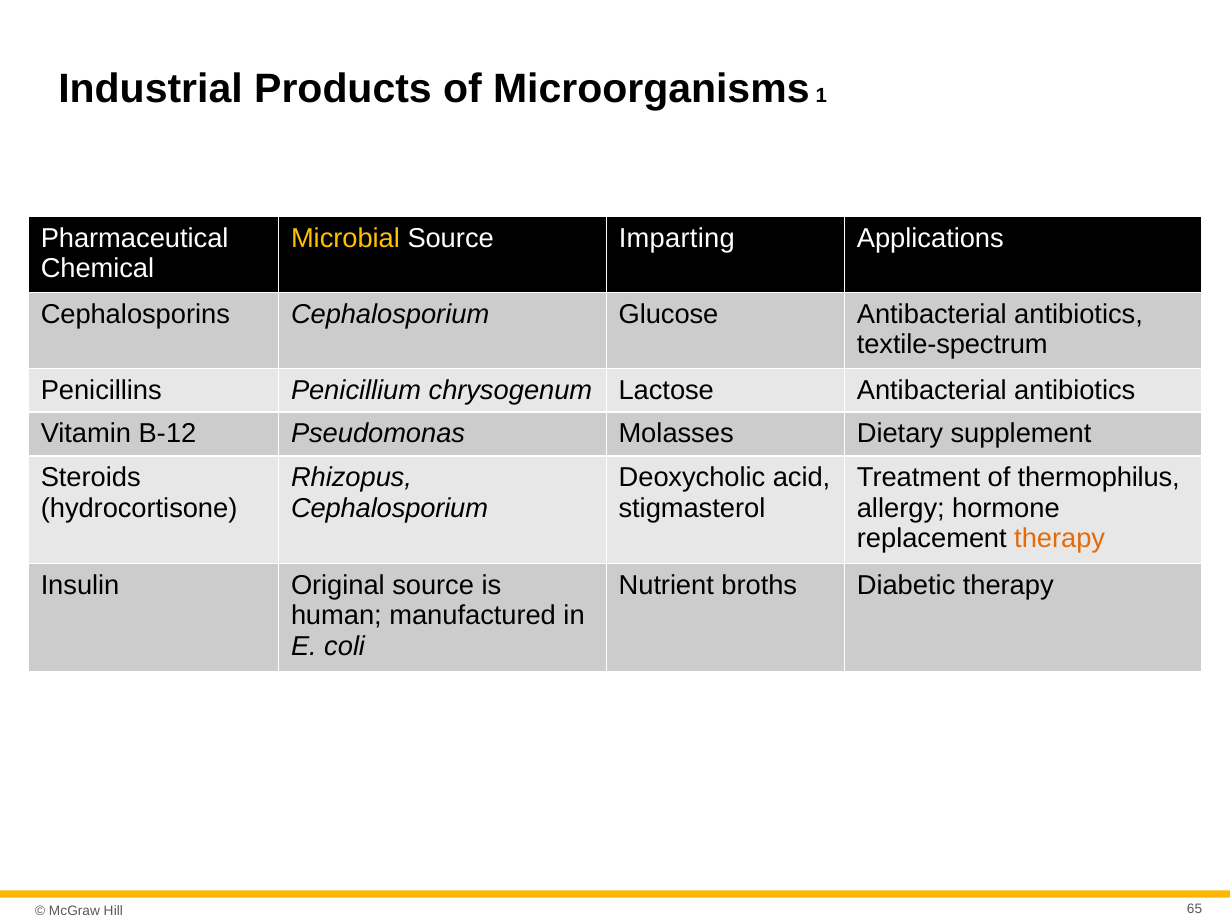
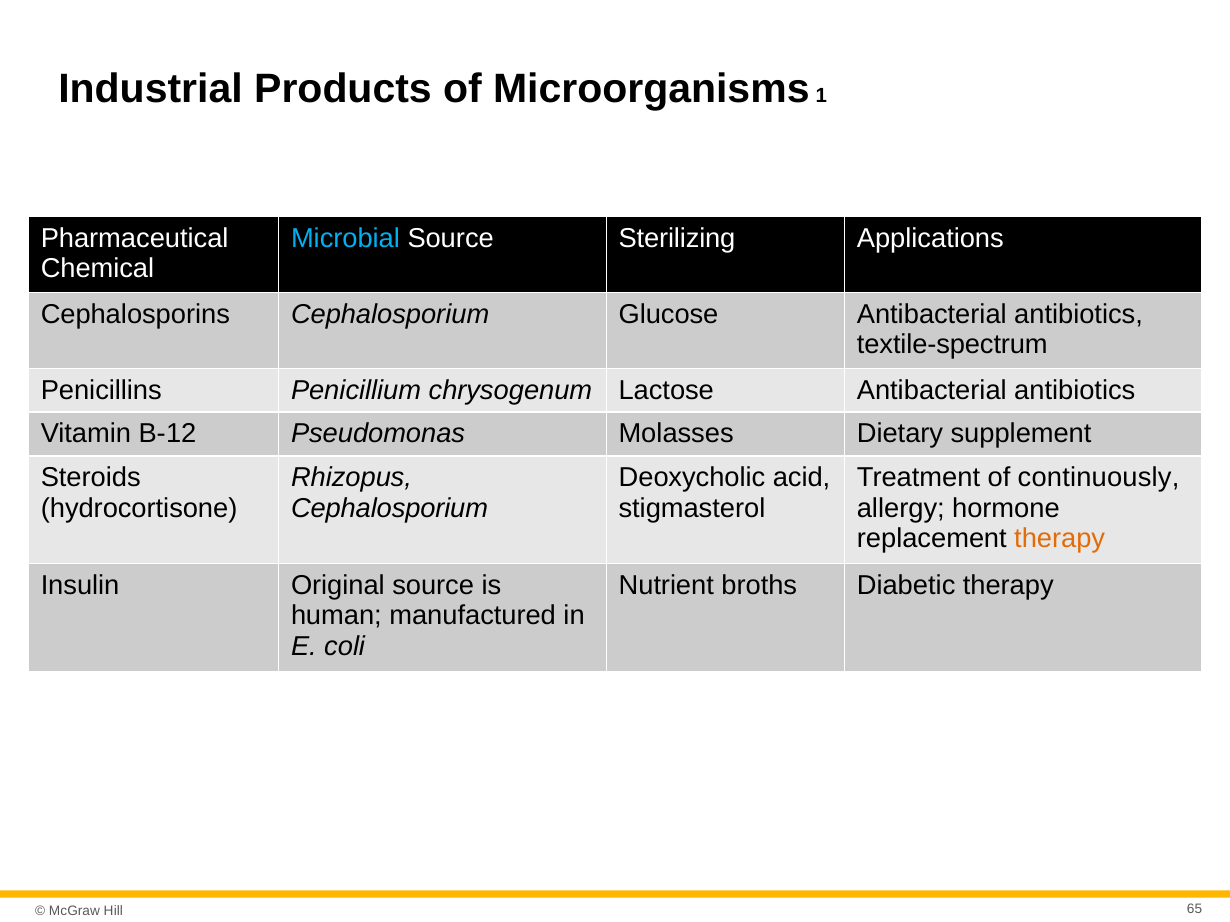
Microbial colour: yellow -> light blue (345, 239)
Imparting: Imparting -> Sterilizing (677, 239)
thermophilus: thermophilus -> continuously (1099, 478)
